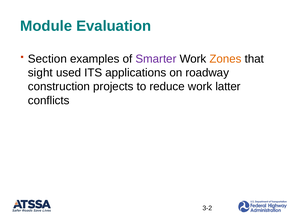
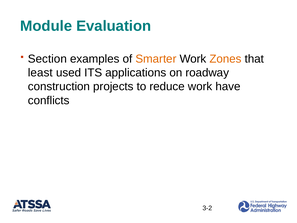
Smarter colour: purple -> orange (156, 59)
sight: sight -> least (40, 73)
latter: latter -> have (228, 86)
